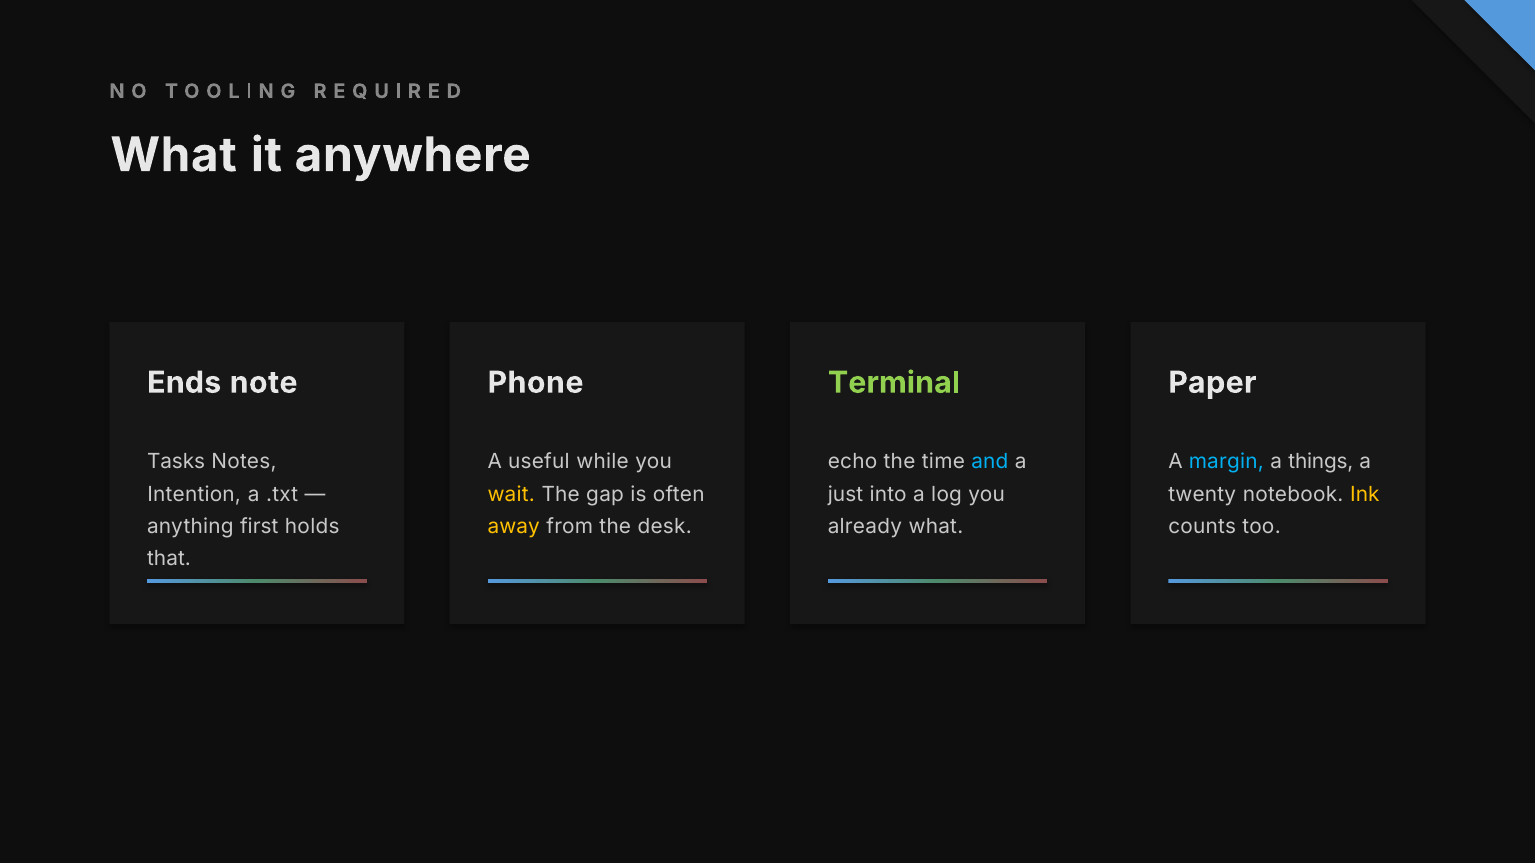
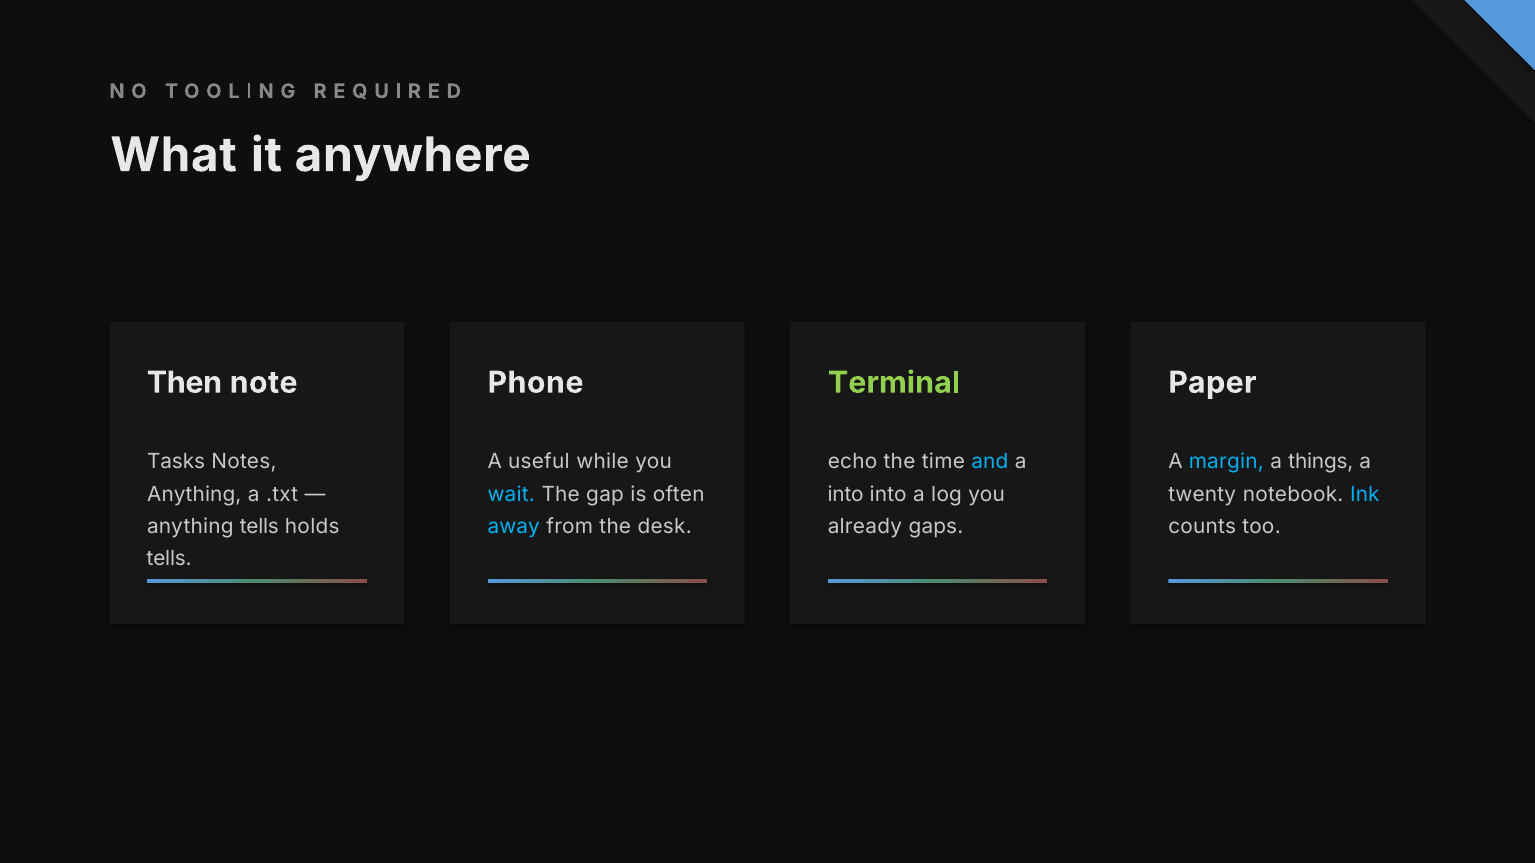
Ends: Ends -> Then (184, 383)
Intention: Intention -> Anything (194, 494)
wait colour: yellow -> light blue (511, 494)
just: just -> into (846, 494)
Ink colour: yellow -> light blue (1365, 494)
anything first: first -> tells (259, 527)
away colour: yellow -> light blue (514, 527)
already what: what -> gaps (936, 527)
that: that -> tells (169, 559)
